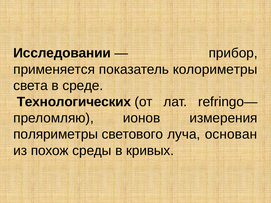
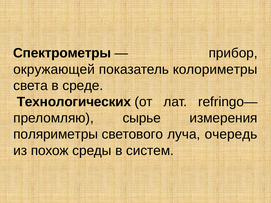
Исследовании: Исследовании -> Спектрометры (62, 53)
применяется: применяется -> окружающей (54, 69)
ионов: ионов -> сырье (142, 118)
основан: основан -> очередь (231, 134)
кривых: кривых -> систем (150, 151)
